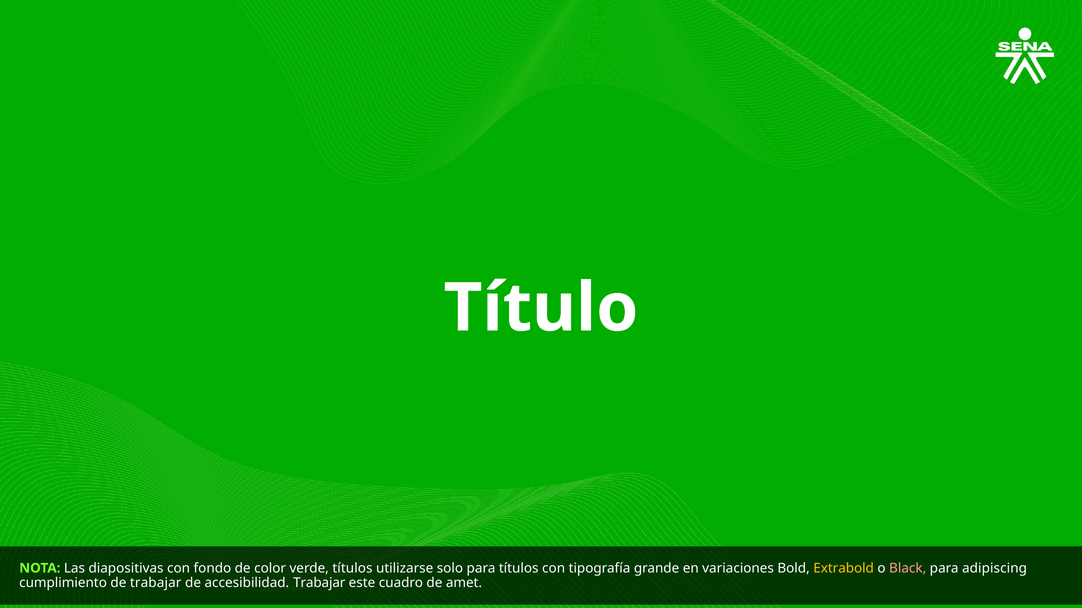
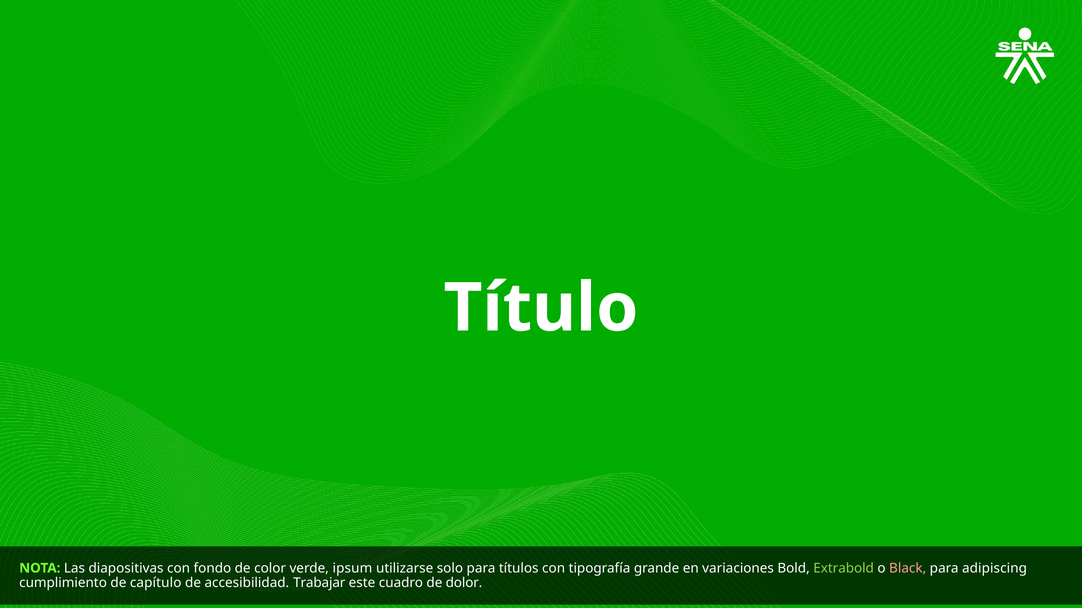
verde títulos: títulos -> ipsum (352, 569)
Extrabold colour: yellow -> light green (844, 569)
de trabajar: trabajar -> capítulo (156, 583)
amet: amet -> dolor (464, 583)
